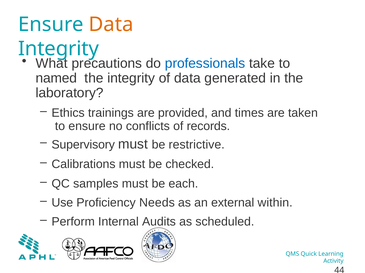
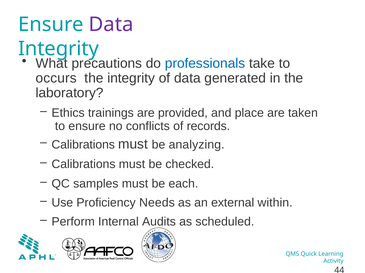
Data colour: orange -> purple (111, 25)
named: named -> occurs (56, 78)
times: times -> place (249, 113)
Supervisory: Supervisory -> Calibrations (83, 145)
restrictive: restrictive -> analyzing (197, 145)
